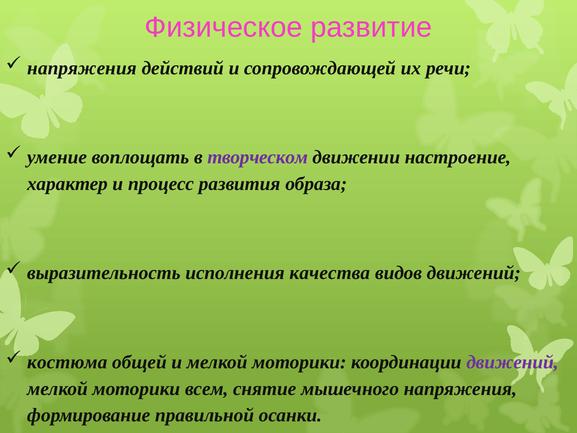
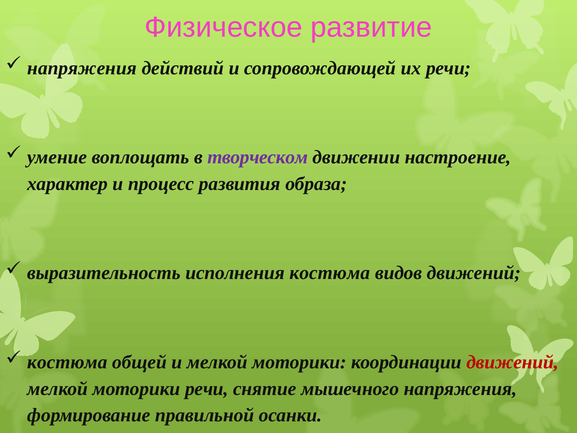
исполнения качества: качества -> костюма (330, 273)
движений colour: purple -> red (513, 362)
моторики всем: всем -> речи (207, 388)
